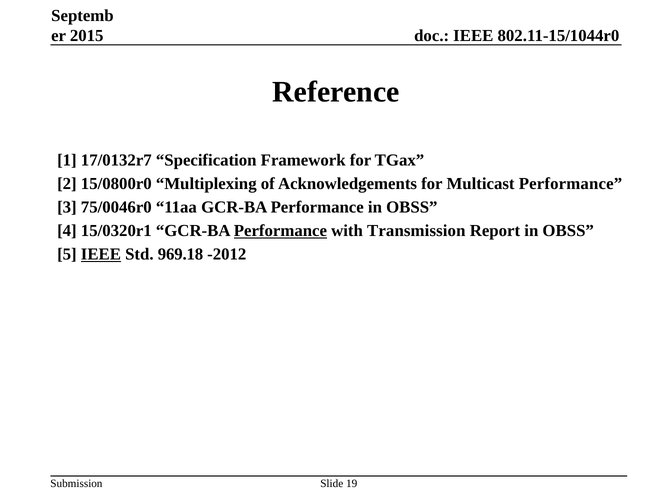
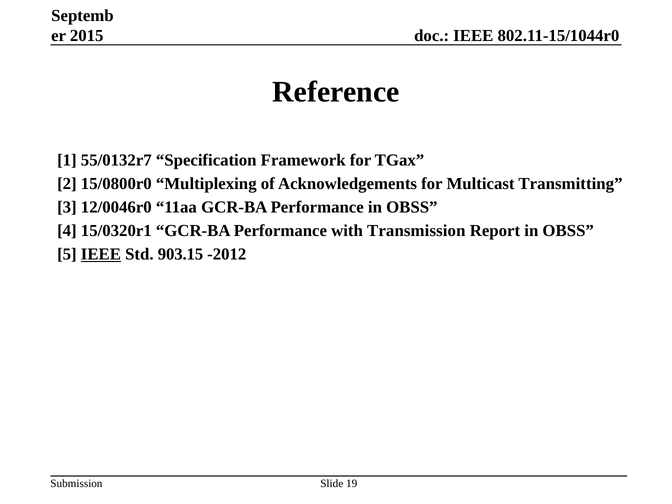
17/0132r7: 17/0132r7 -> 55/0132r7 (116, 160)
Multicast Performance: Performance -> Transmitting (571, 184)
75/0046r0: 75/0046r0 -> 12/0046r0 (116, 207)
Performance underline: present -> none (280, 231)
969.18: 969.18 -> 903.15 (181, 254)
